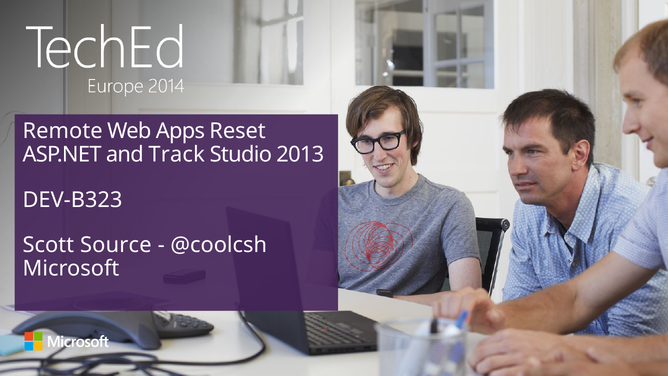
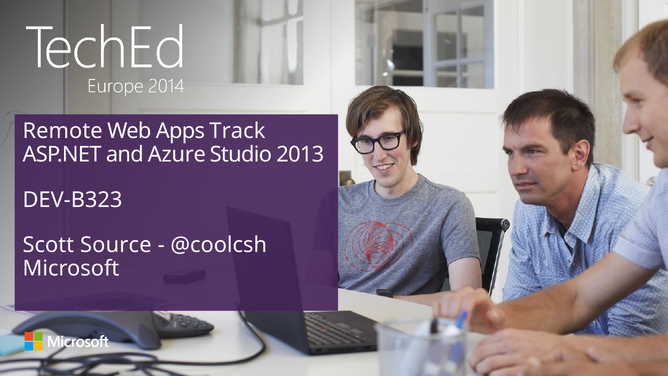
Reset: Reset -> Track (237, 131)
Track: Track -> Azure (177, 154)
